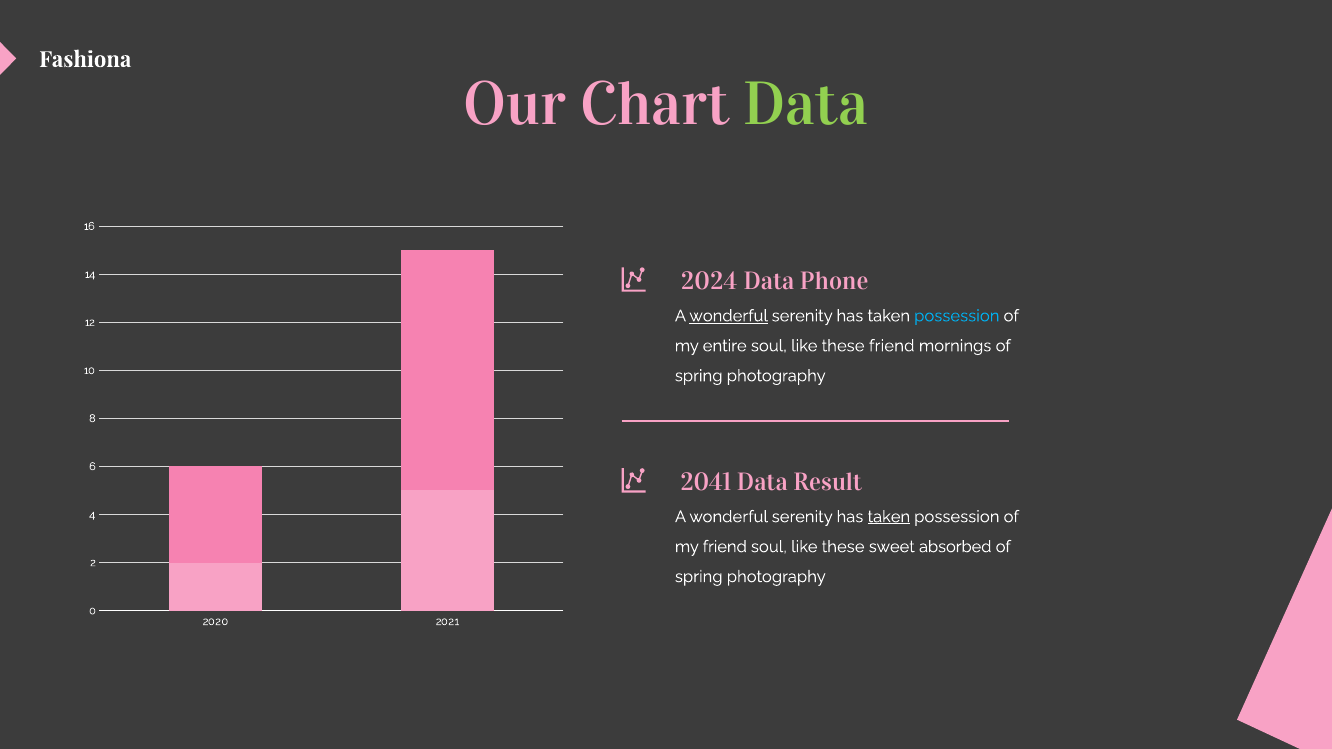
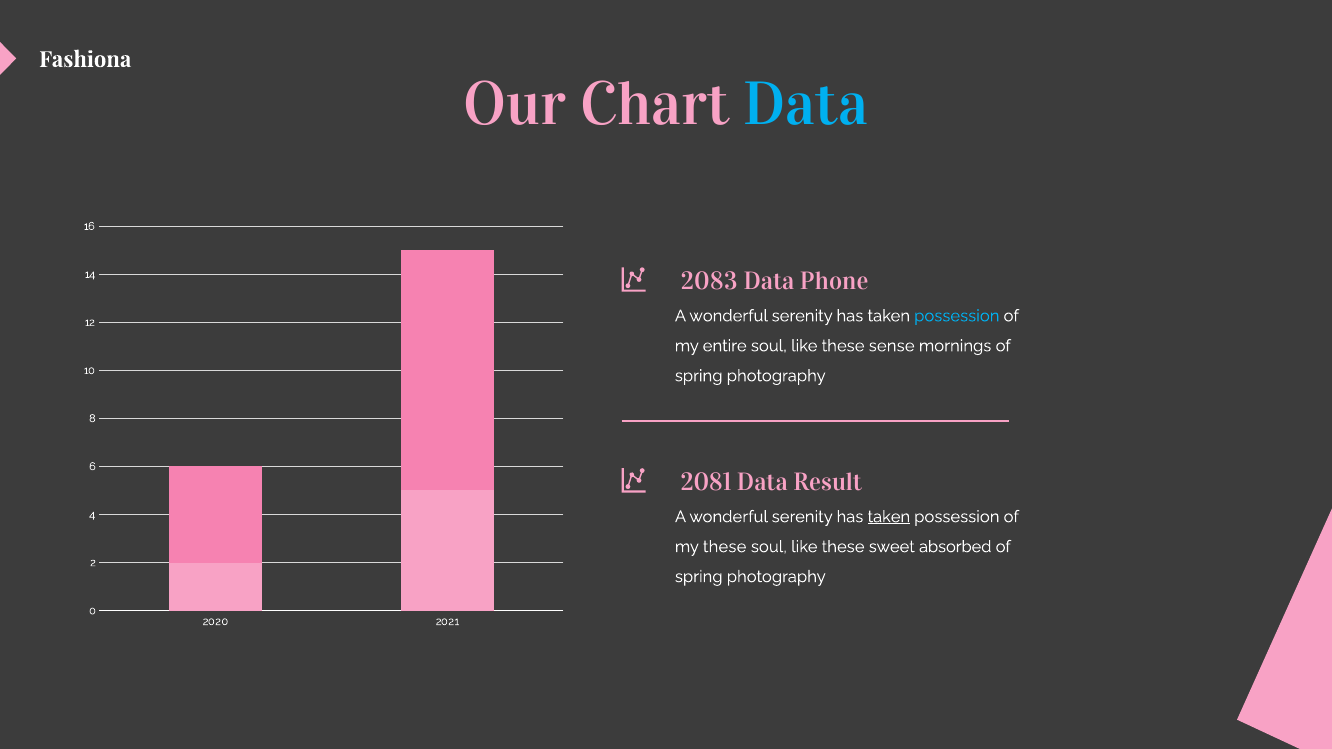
Data colour: light green -> light blue (806, 105)
2024: 2024 -> 2083 (709, 281)
wonderful underline: present -> none (729, 316)
these friend: friend -> sense (892, 346)
2041: 2041 -> 2081 (706, 482)
my friend: friend -> these (725, 547)
